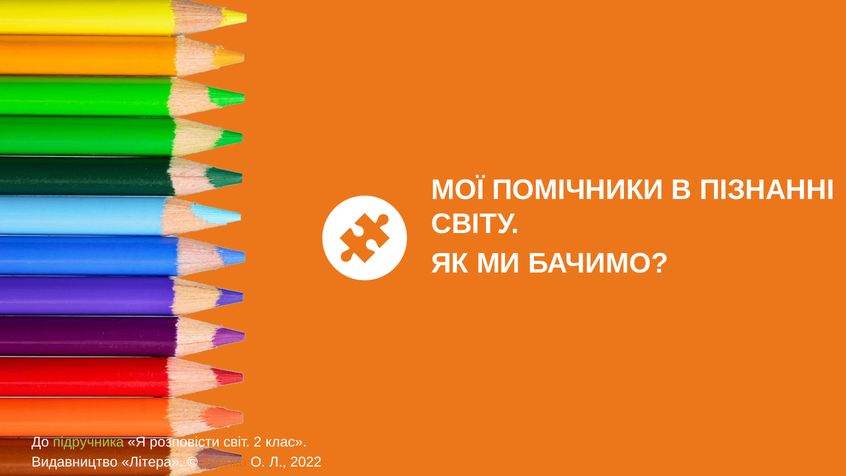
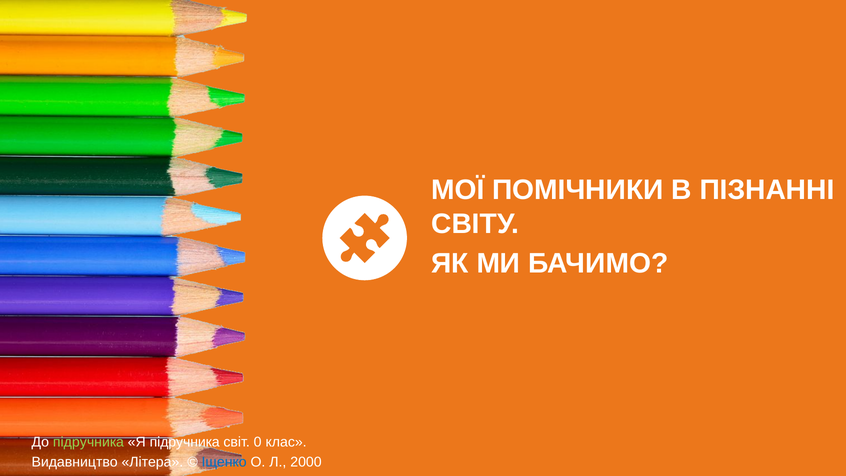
Я розповісти: розповісти -> підручника (185, 442)
2: 2 -> 0 (258, 442)
Іщенко colour: orange -> blue (224, 462)
2022: 2022 -> 2000 (306, 462)
